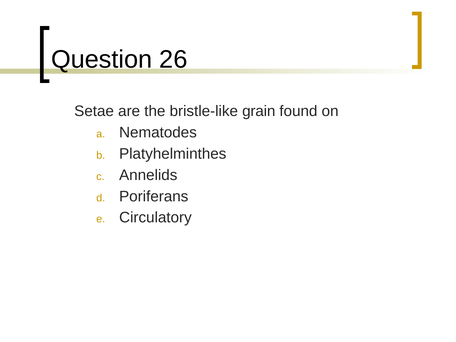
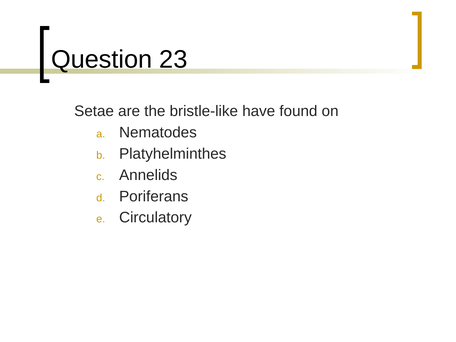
26: 26 -> 23 (173, 60)
grain: grain -> have (259, 111)
